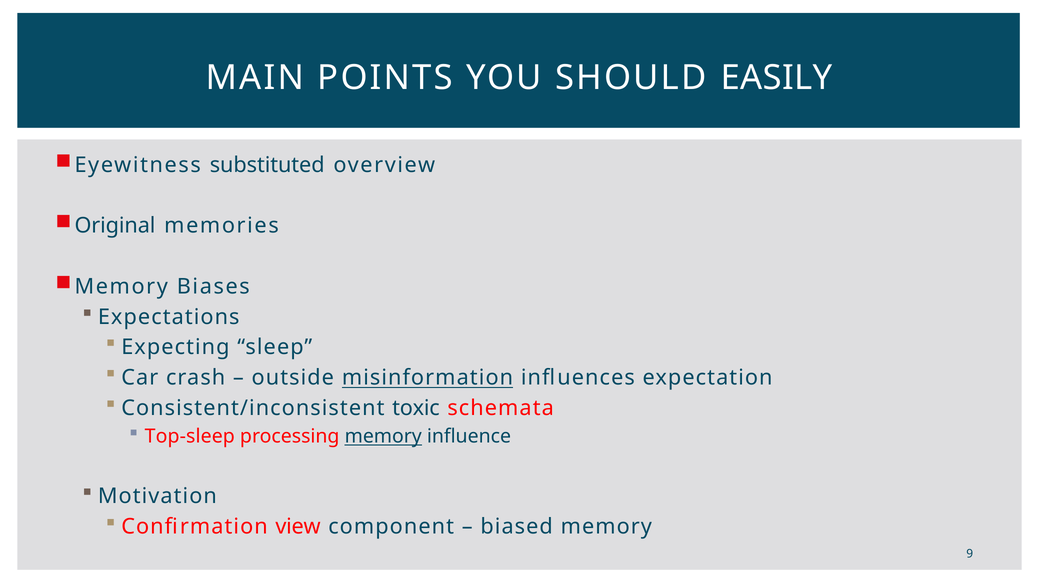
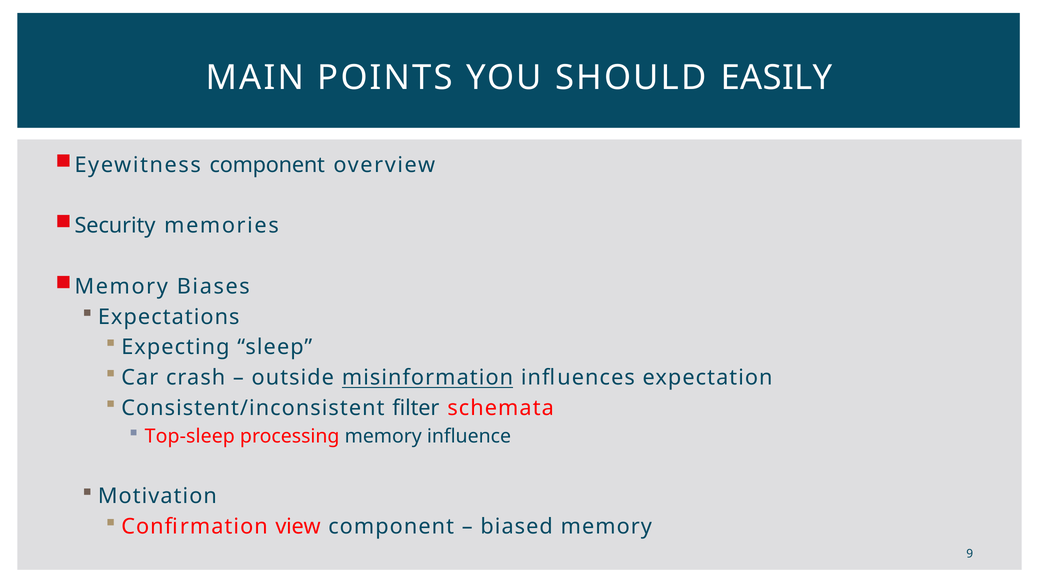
Eyewitness substituted: substituted -> component (267, 165)
Original: Original -> Security (115, 226)
toxic: toxic -> filter (416, 408)
memory underline: present -> none (383, 437)
